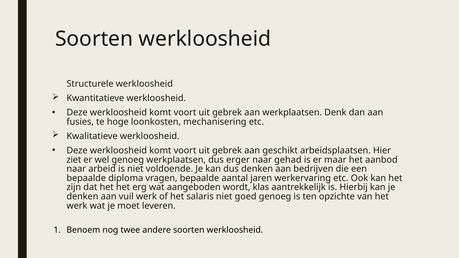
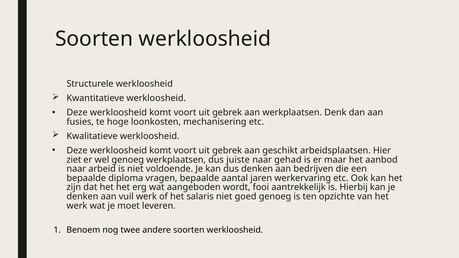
erger: erger -> juiste (238, 160)
klas: klas -> fooi (261, 187)
